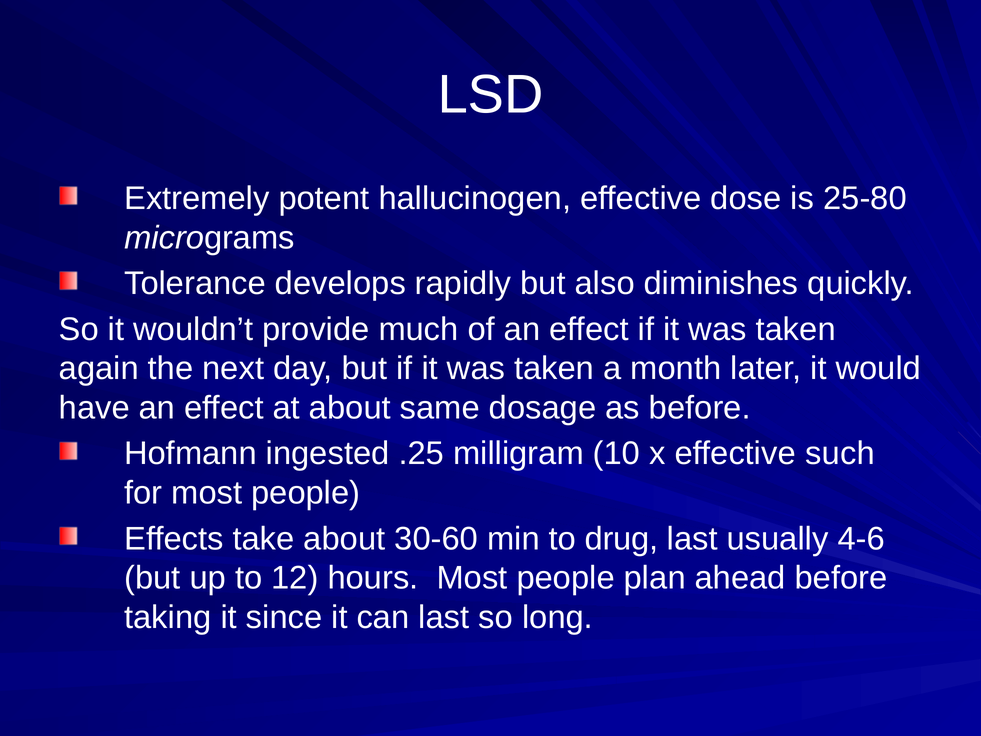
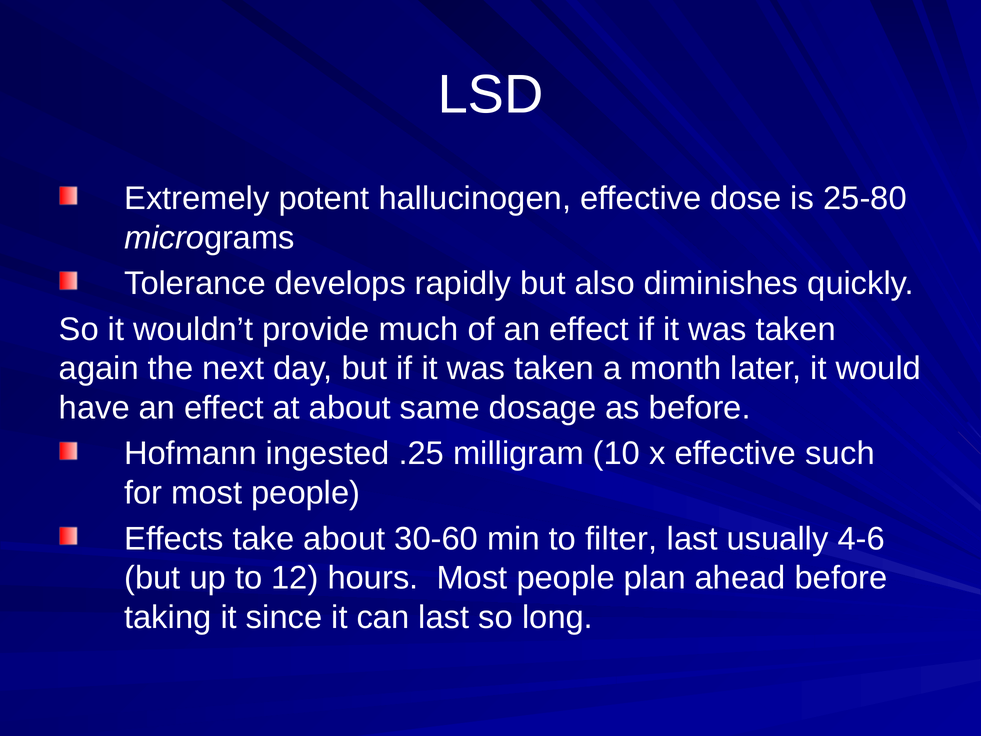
drug: drug -> filter (621, 539)
